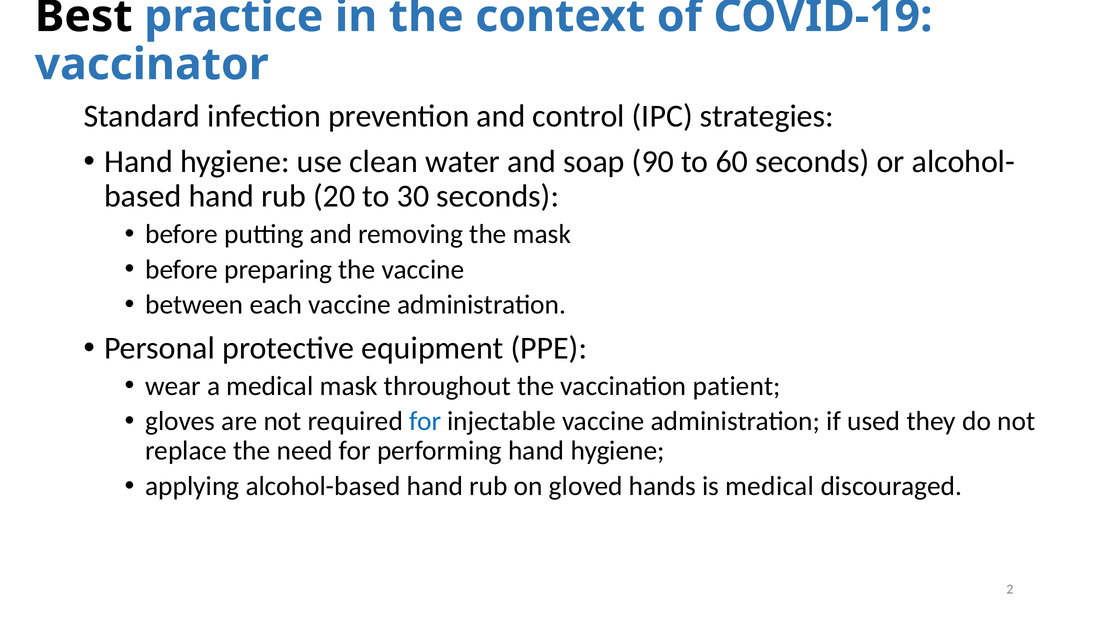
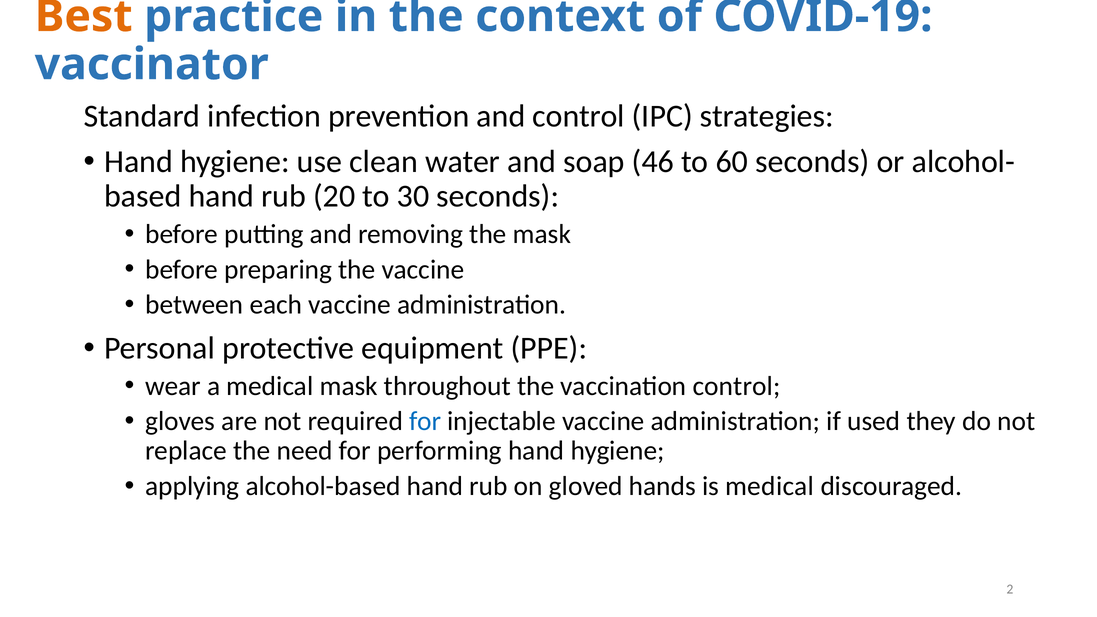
Best colour: black -> orange (84, 16)
90: 90 -> 46 (653, 162)
vaccination patient: patient -> control (737, 386)
